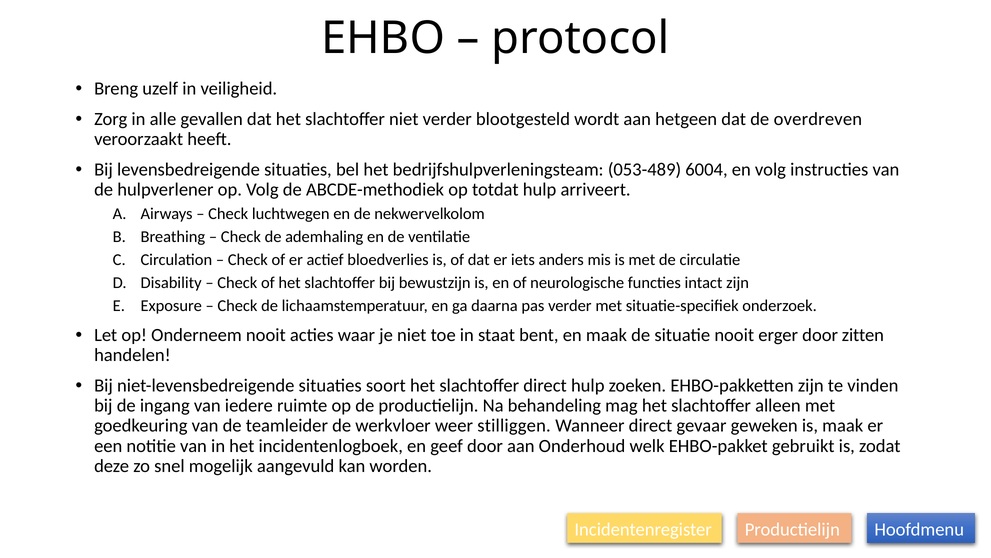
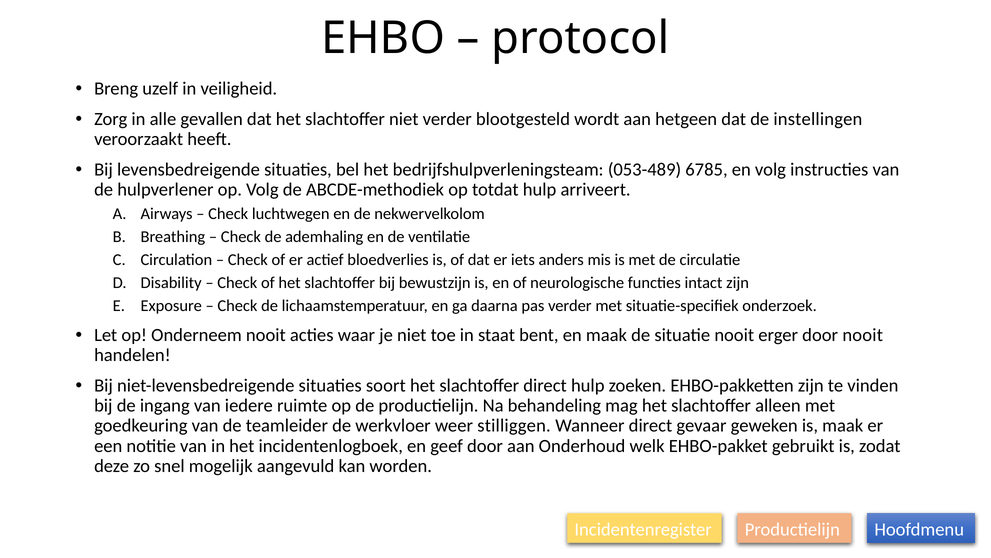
overdreven: overdreven -> instellingen (818, 119)
6004: 6004 -> 6785 (706, 170)
door zitten: zitten -> nooit (863, 335)
